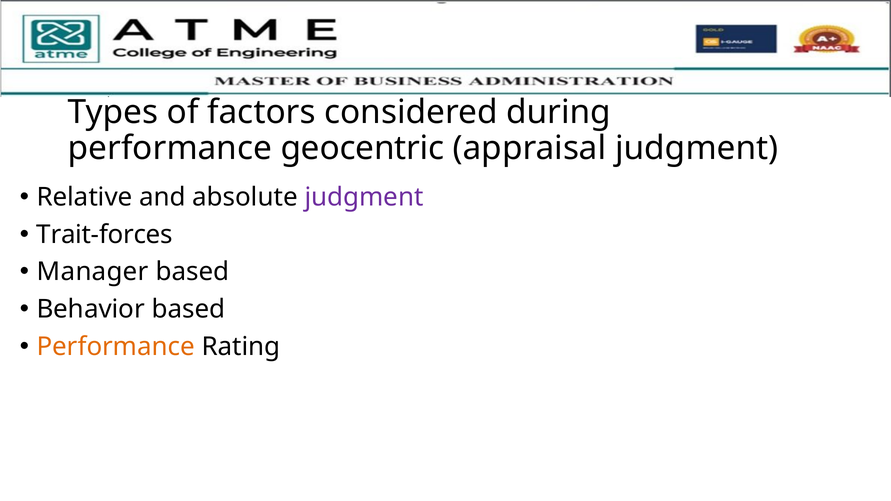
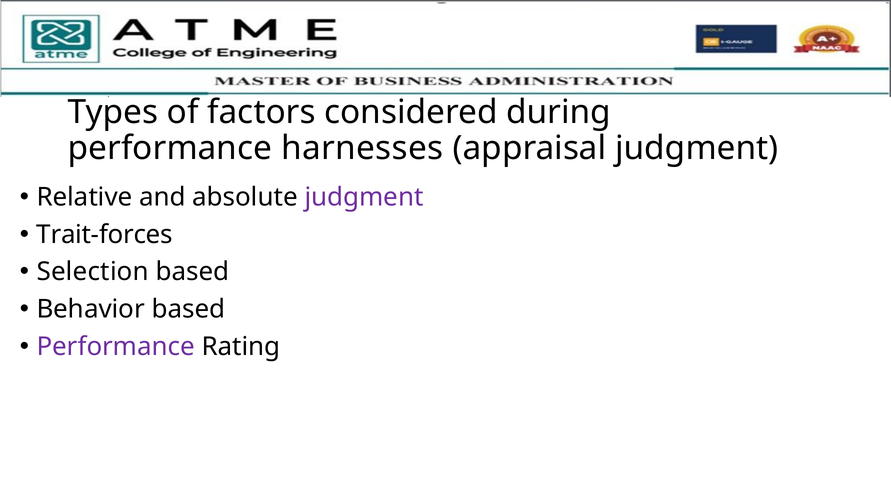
geocentric: geocentric -> harnesses (362, 148)
Manager: Manager -> Selection (93, 272)
Performance colour: orange -> purple (116, 347)
